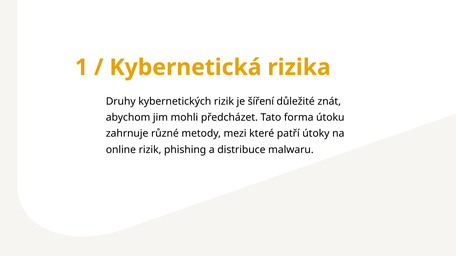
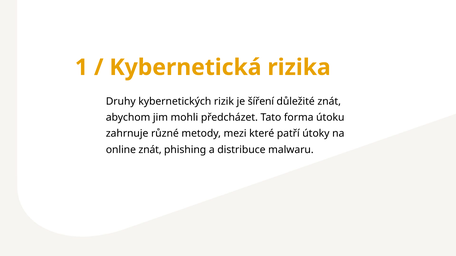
online rizik: rizik -> znát (150, 150)
